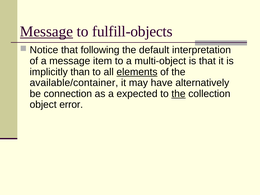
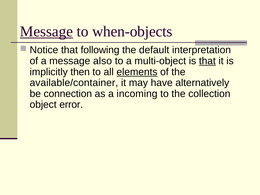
fulfill-objects: fulfill-objects -> when-objects (132, 31)
item: item -> also (103, 61)
that underline: none -> present (207, 61)
than: than -> then (80, 72)
expected: expected -> incoming (137, 94)
the underline: present -> none (179, 94)
